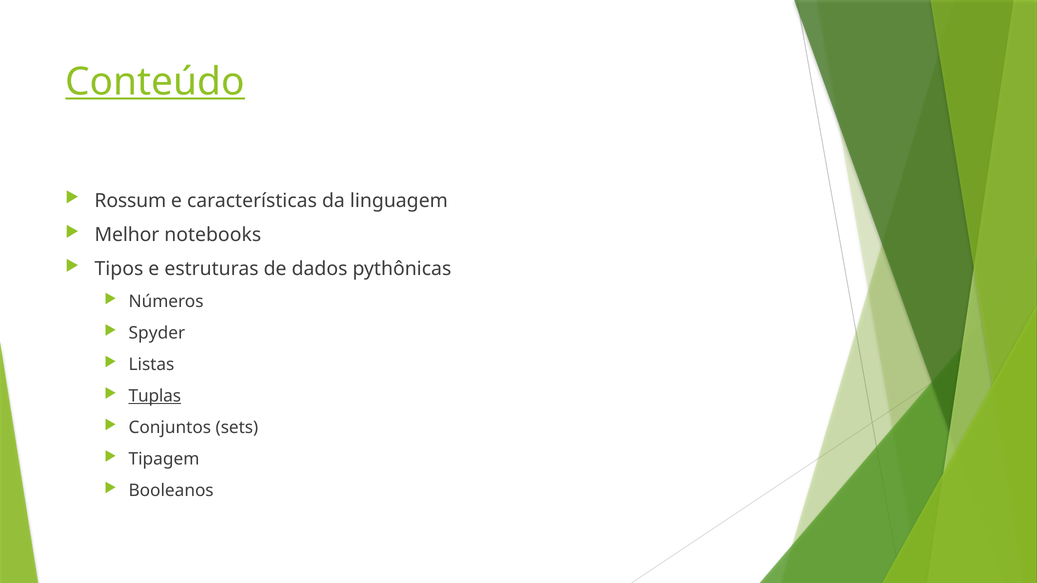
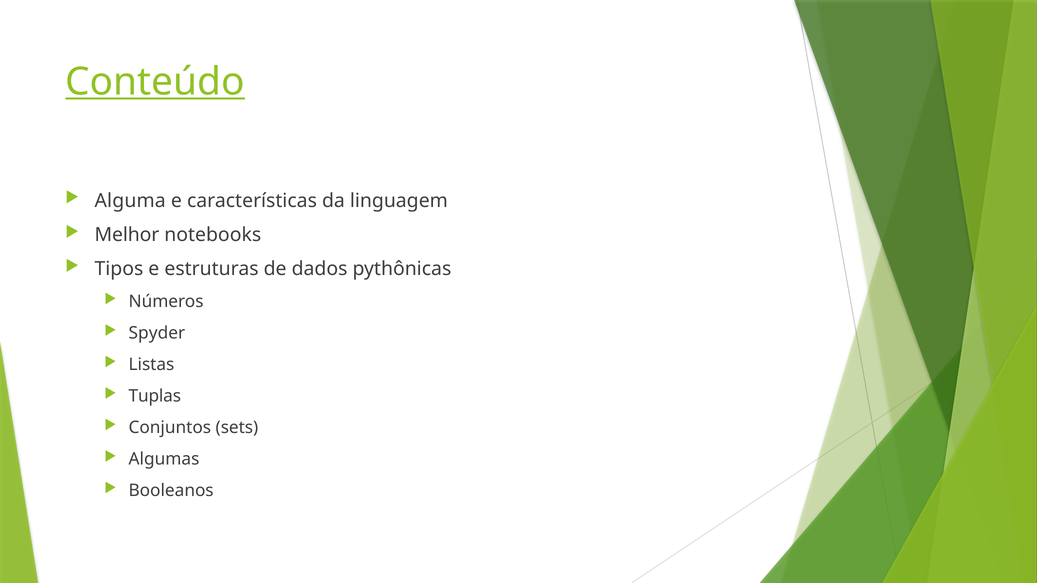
Rossum: Rossum -> Alguma (130, 201)
Tuplas underline: present -> none (155, 396)
Tipagem: Tipagem -> Algumas (164, 459)
